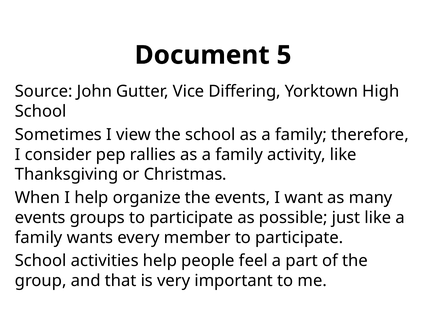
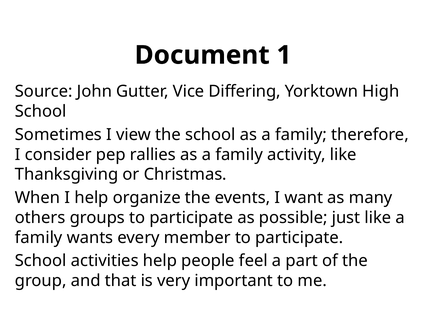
5: 5 -> 1 (284, 55)
events: events -> others (40, 218)
